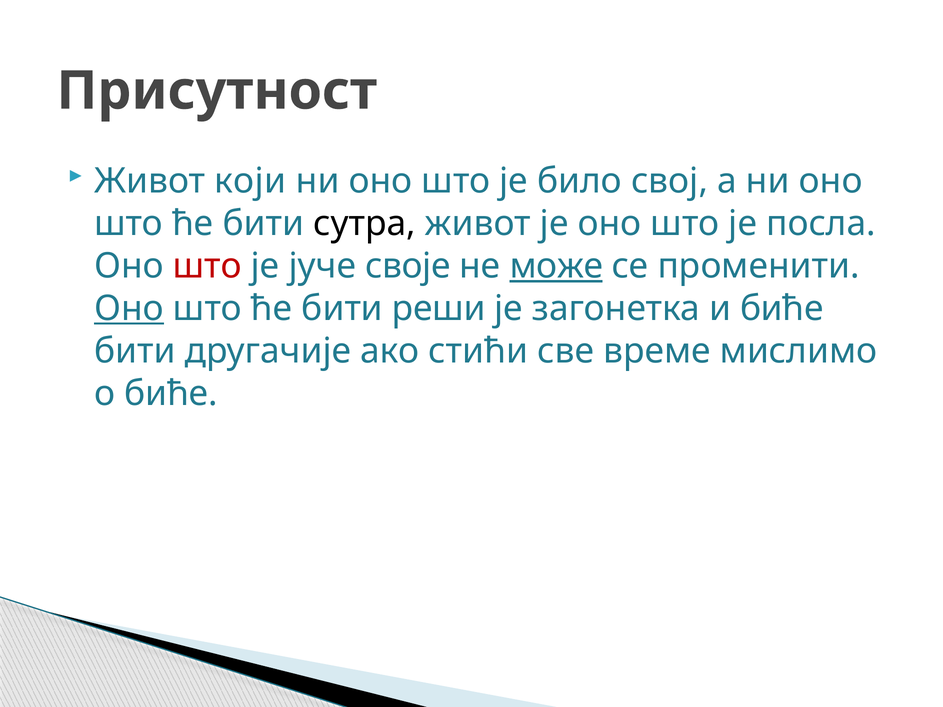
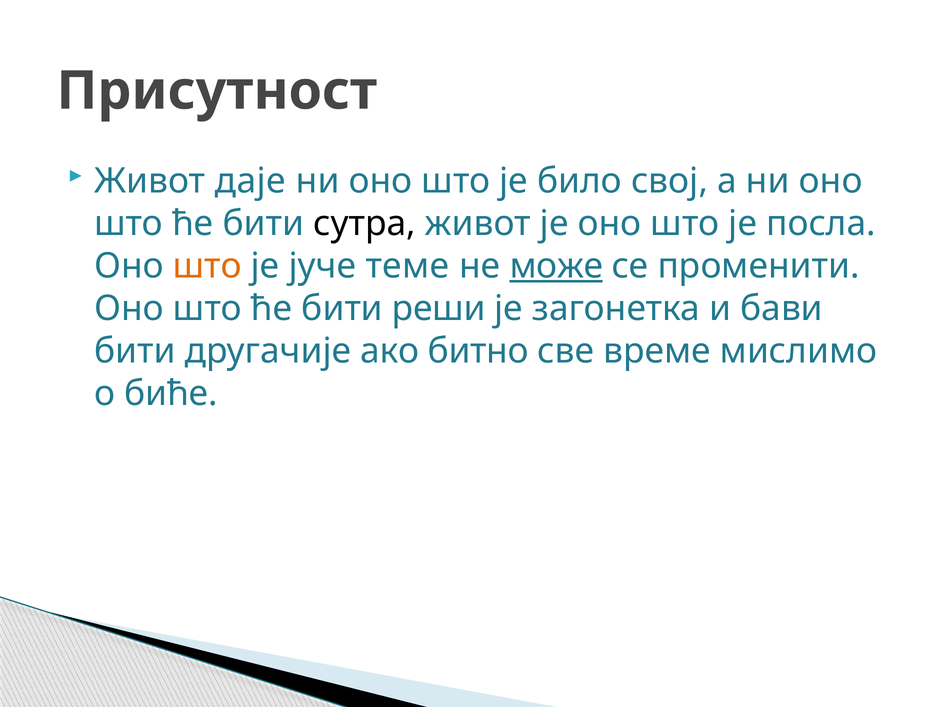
који: који -> даје (250, 181)
што colour: red -> orange (207, 266)
своје: своје -> теме (407, 266)
Оно underline: present -> none (129, 309)
и биће: биће -> бави (782, 309)
стићи: стићи -> битно (478, 351)
